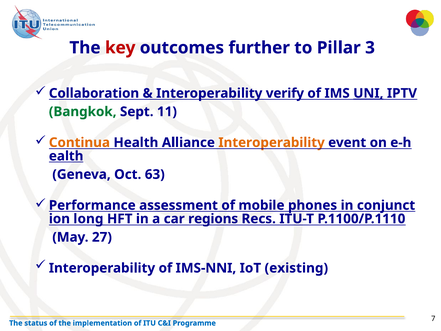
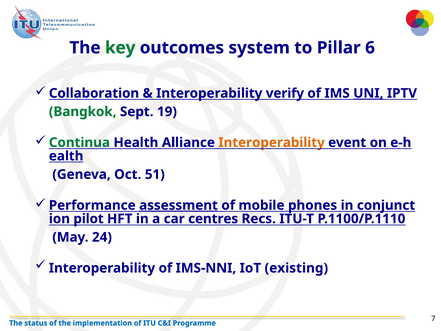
key colour: red -> green (120, 48)
further: further -> system (259, 48)
3: 3 -> 6 (370, 48)
11: 11 -> 19 (167, 112)
Continua colour: orange -> green (79, 142)
63: 63 -> 51 (155, 174)
assessment underline: none -> present (179, 205)
long: long -> pilot (89, 219)
regions: regions -> centres (213, 219)
27: 27 -> 24 (102, 237)
